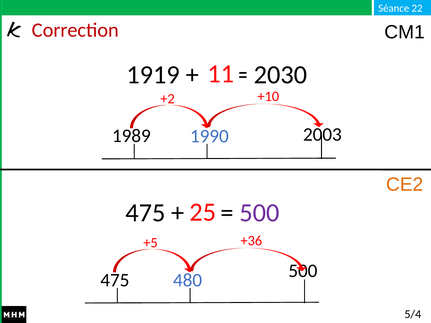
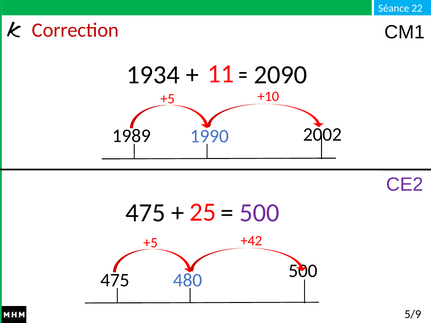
1919: 1919 -> 1934 (153, 75)
2030: 2030 -> 2090 (280, 75)
+2: +2 -> +5 (167, 99)
2003: 2003 -> 2002 (322, 135)
CE2 colour: orange -> purple (405, 185)
+36: +36 -> +42 (251, 241)
5/4: 5/4 -> 5/9 (413, 314)
